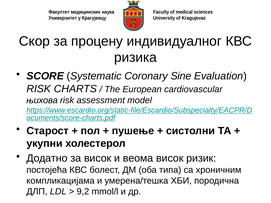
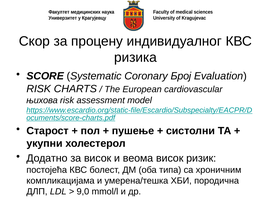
Sine: Sine -> Број (181, 76)
9,2: 9,2 -> 9,0 (83, 192)
